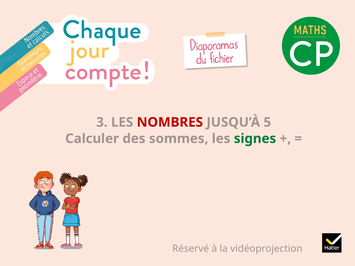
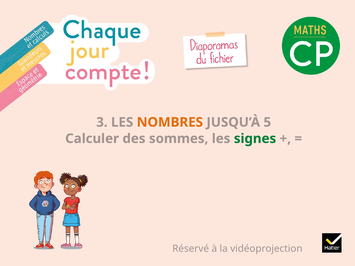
NOMBRES colour: red -> orange (170, 122)
